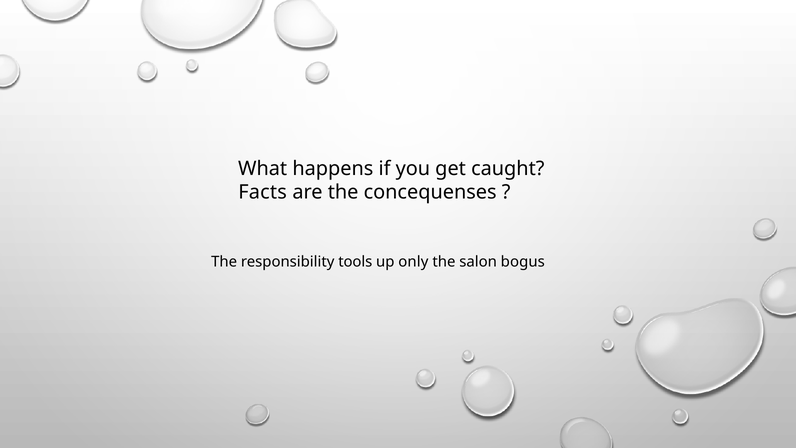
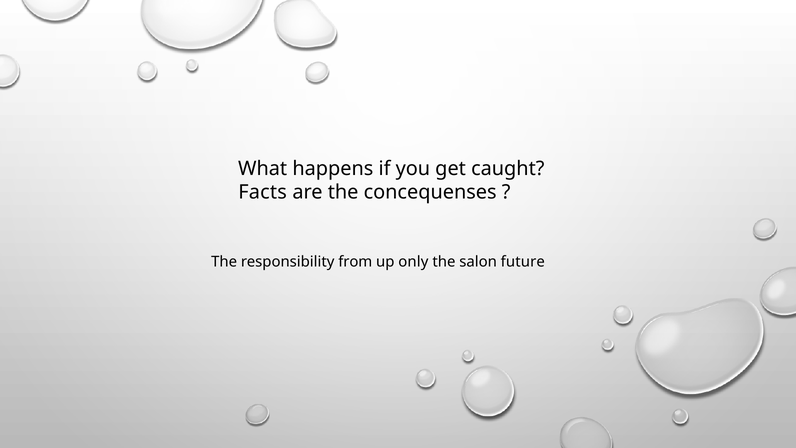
tools: tools -> from (355, 262)
bogus: bogus -> future (523, 262)
